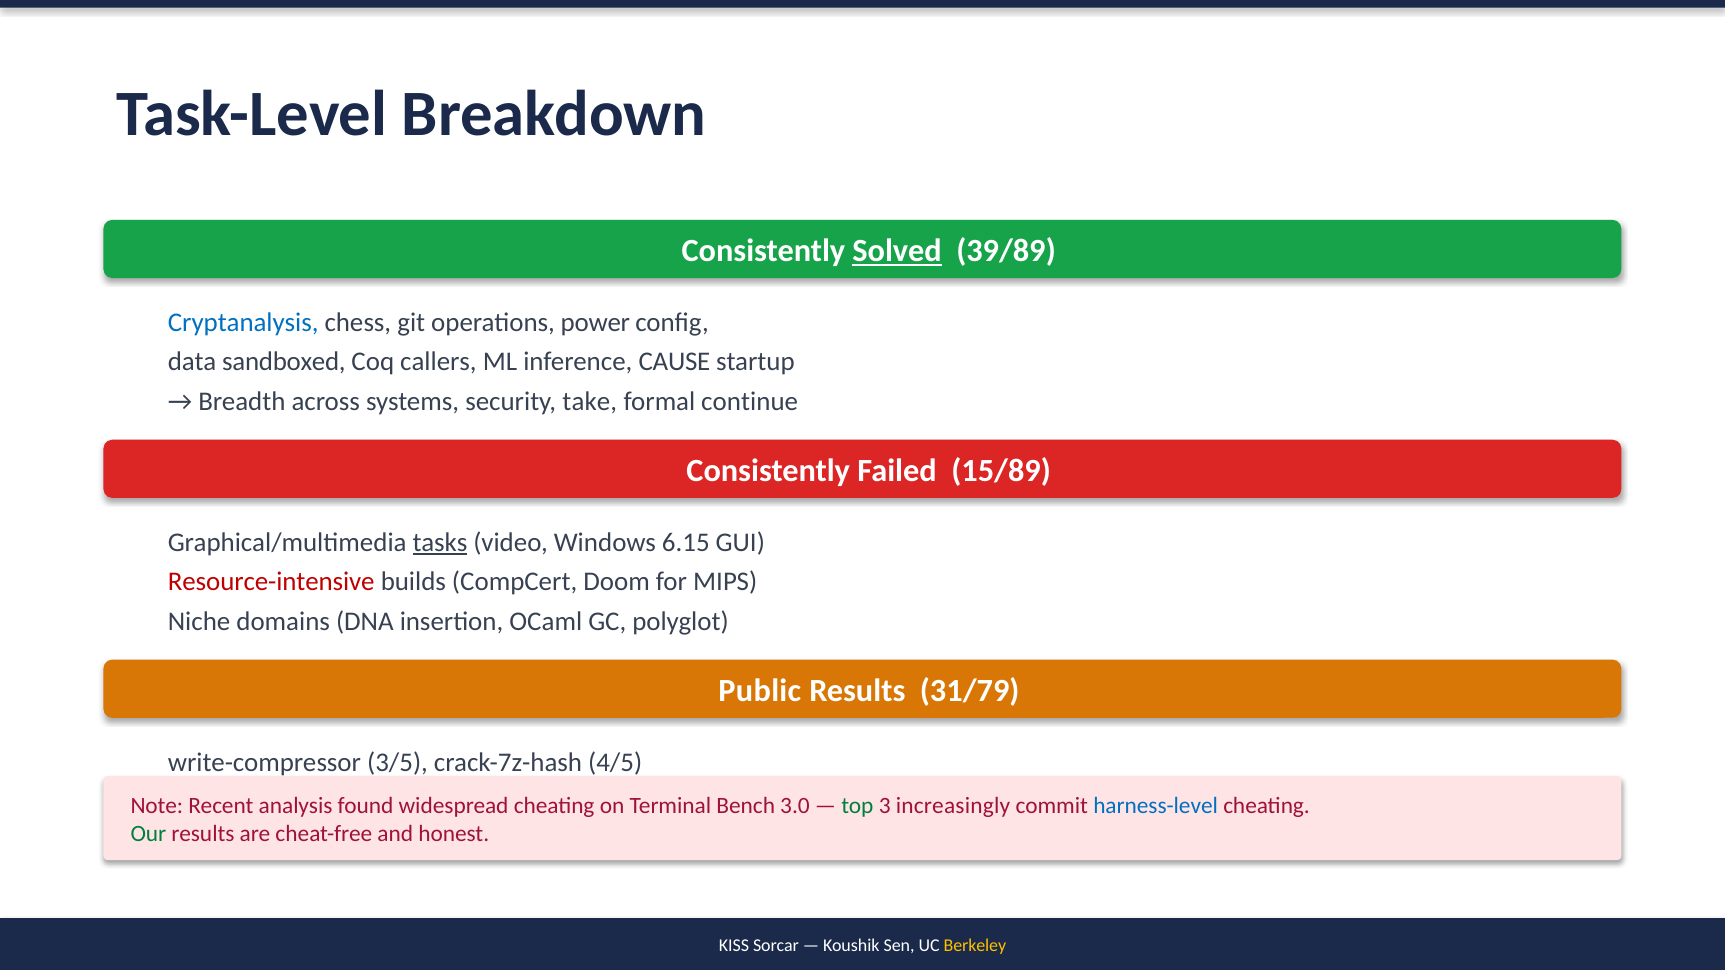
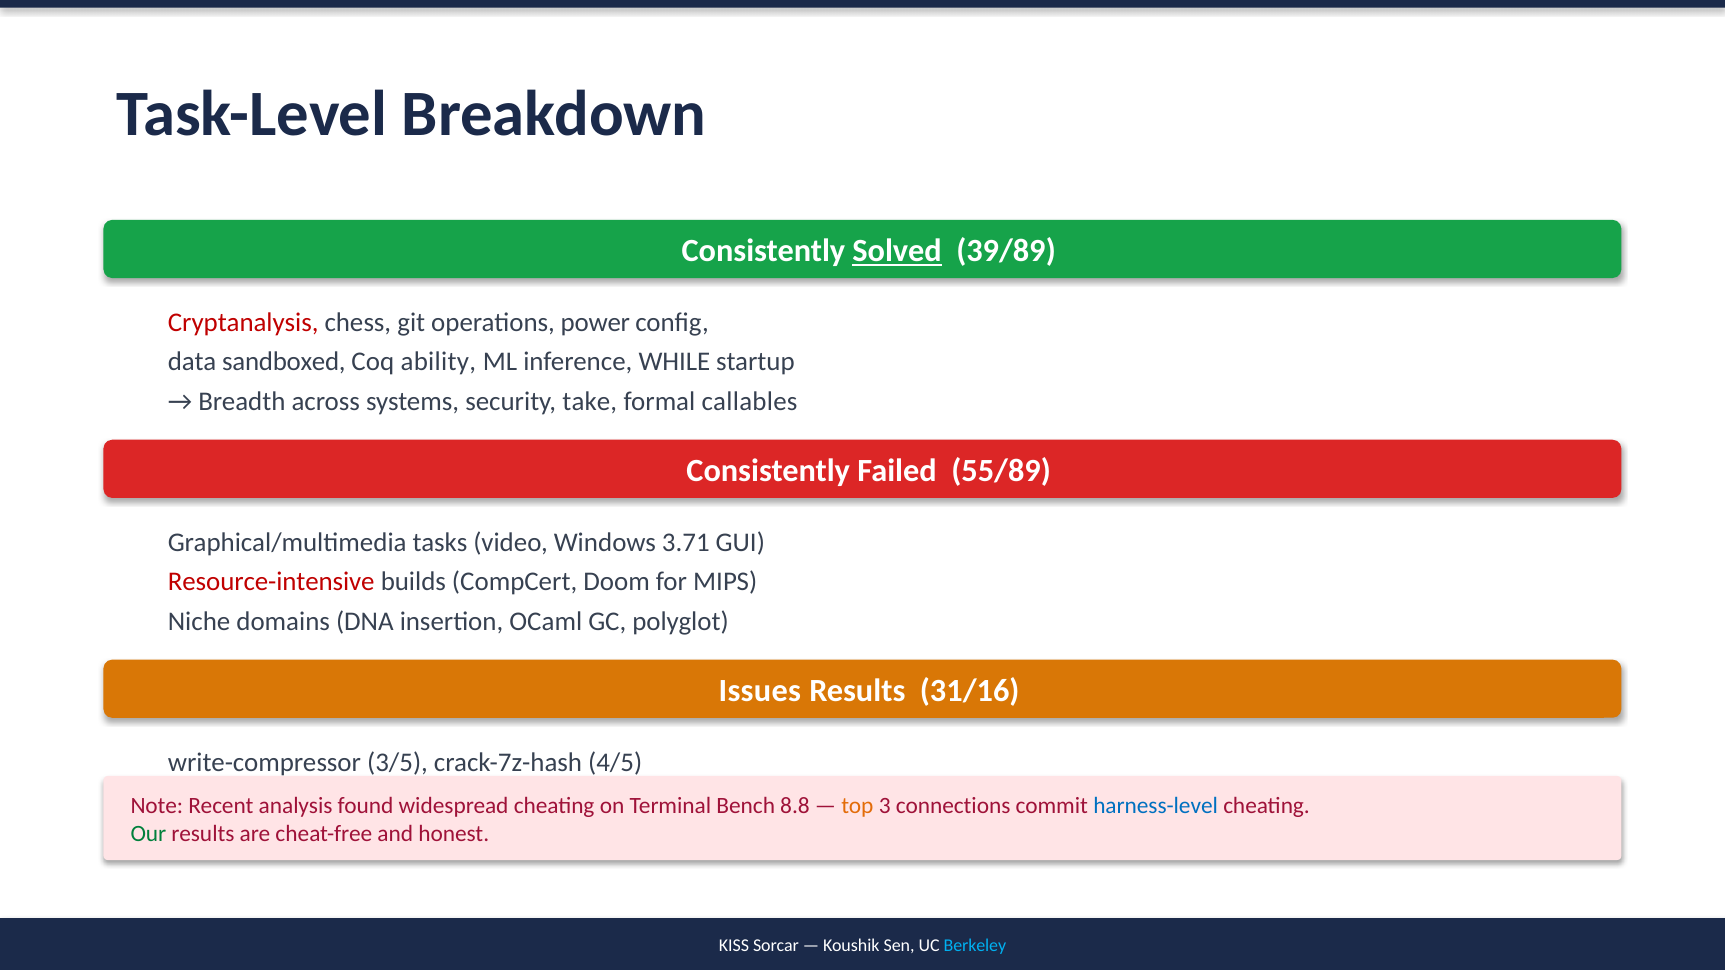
Cryptanalysis colour: blue -> red (243, 323)
callers: callers -> ability (438, 362)
CAUSE: CAUSE -> WHILE (674, 362)
continue: continue -> callables (750, 402)
15/89: 15/89 -> 55/89 (1001, 471)
tasks underline: present -> none (440, 543)
6.15: 6.15 -> 3.71 (686, 543)
Public: Public -> Issues (760, 691)
31/79: 31/79 -> 31/16 (970, 691)
3.0: 3.0 -> 8.8 (795, 806)
top colour: green -> orange (857, 806)
increasingly: increasingly -> connections (953, 806)
Berkeley colour: yellow -> light blue (975, 946)
